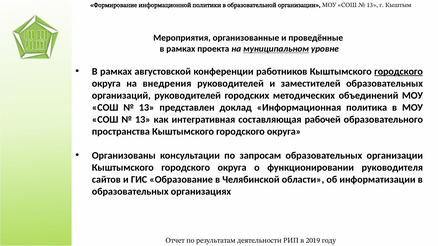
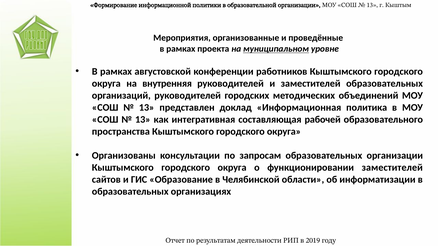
городского underline: present -> none (399, 72)
внедрения: внедрения -> внутренняя (167, 84)
функционировании руководителя: руководителя -> заместителей (392, 168)
